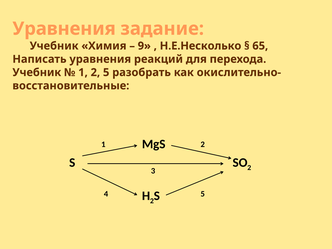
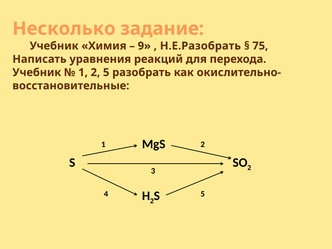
Уравнения: Уравнения -> Несколько (64, 29)
Н.Е.Несколько: Н.Е.Несколько -> Н.Е.Разобрать (200, 46)
65: 65 -> 75 (260, 46)
